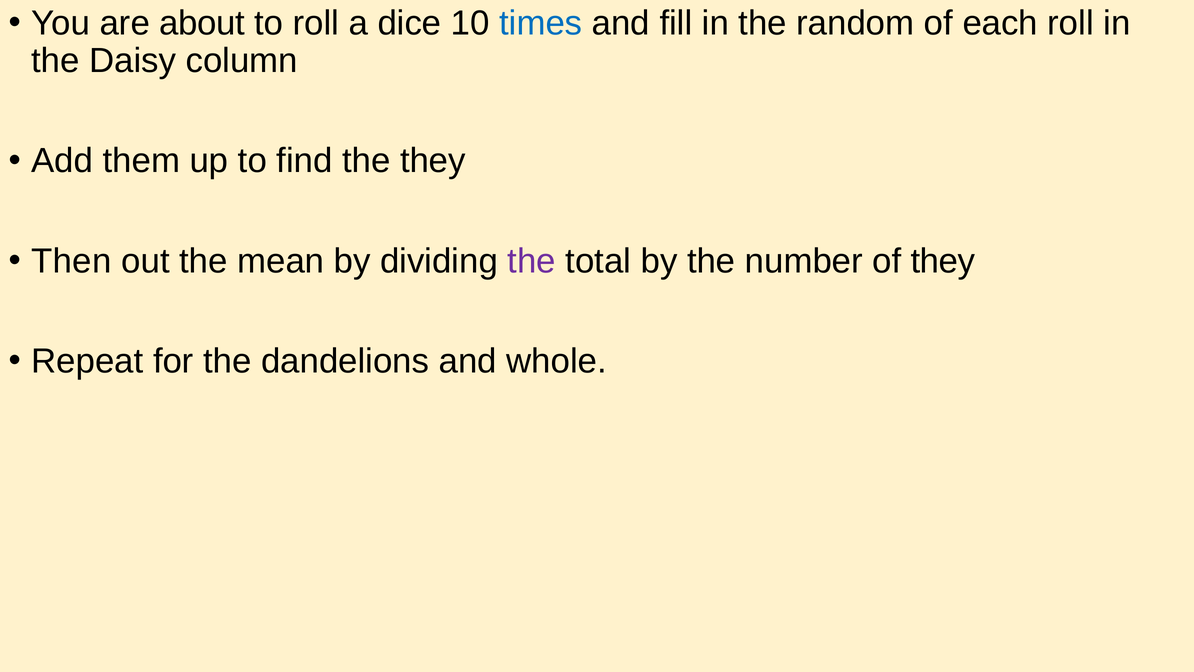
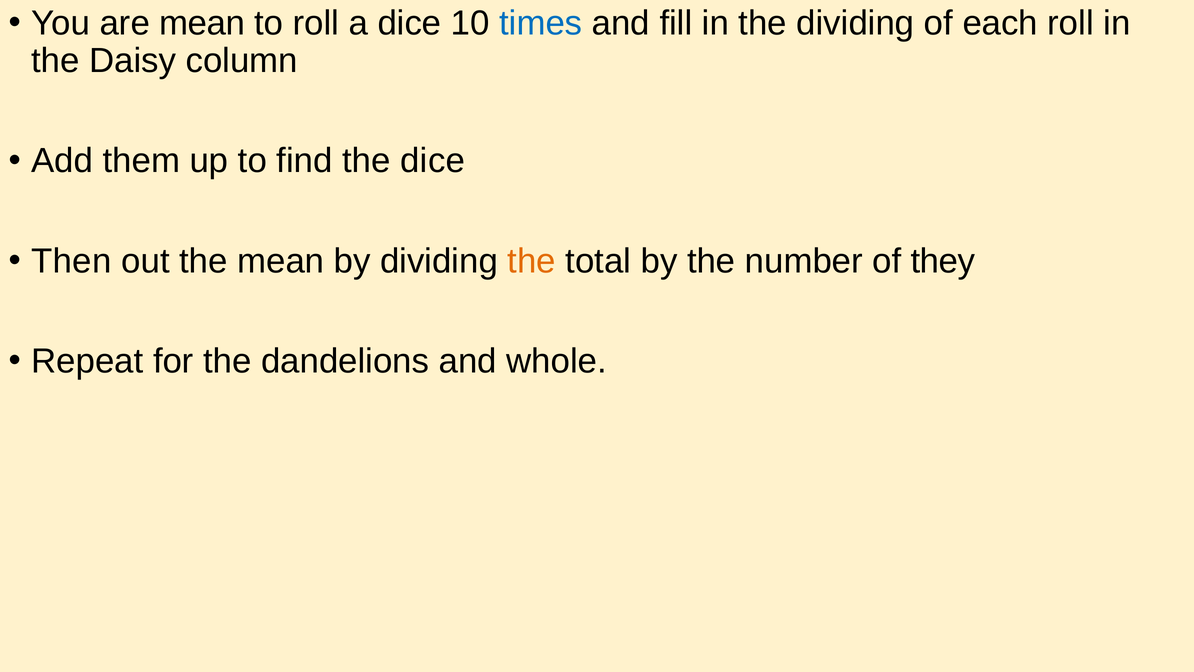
are about: about -> mean (202, 23)
the random: random -> dividing (855, 23)
the they: they -> dice (433, 161)
the colour: purple -> orange (532, 261)
